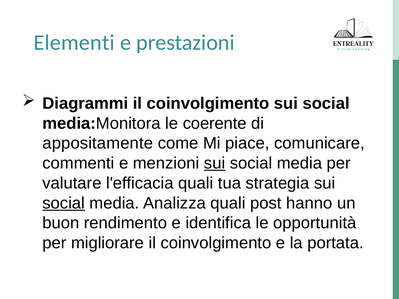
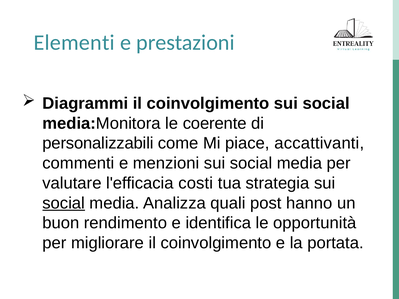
appositamente: appositamente -> personalizzabili (98, 143)
comunicare: comunicare -> accattivanti (319, 143)
sui underline: present -> none (215, 163)
l'efficacia quali: quali -> costi (196, 183)
